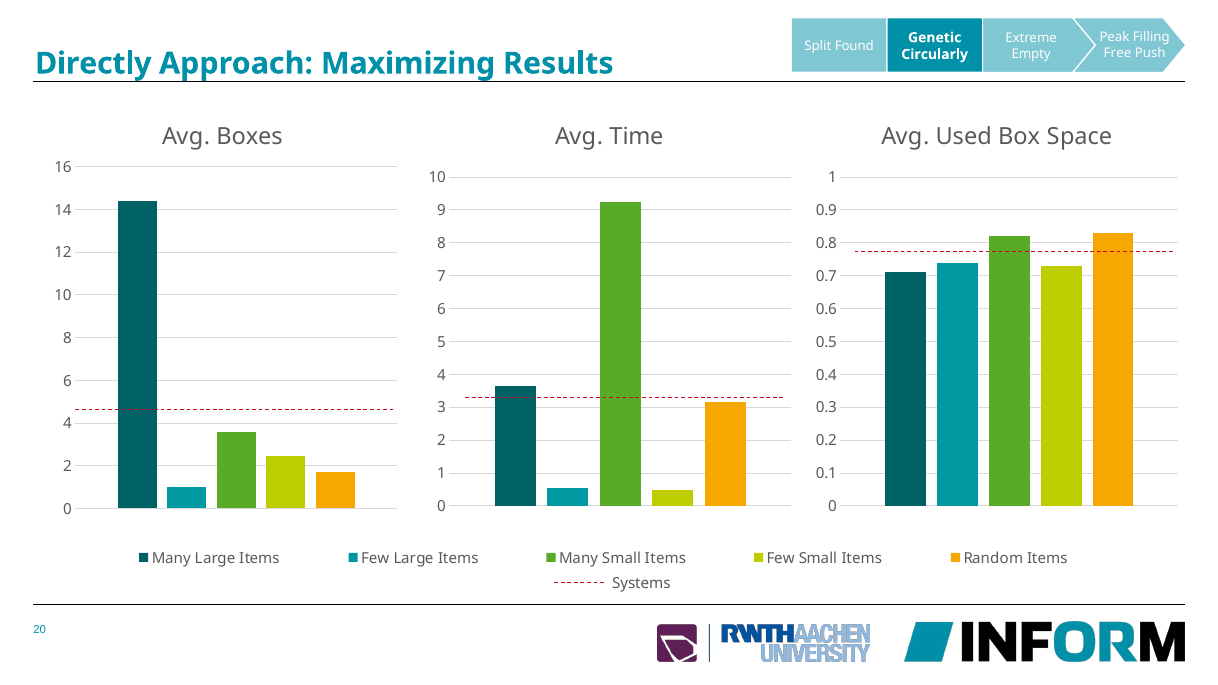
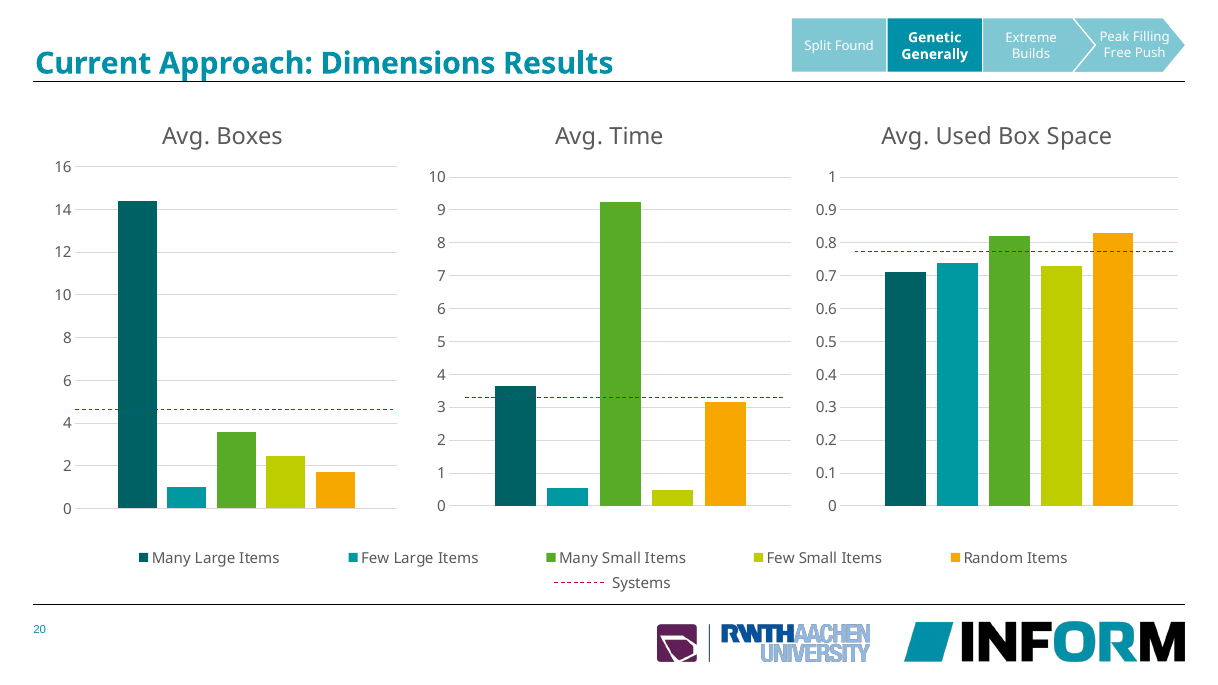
Empty: Empty -> Builds (1031, 54)
Circularly: Circularly -> Generally (935, 54)
Directly: Directly -> Current (93, 63)
Maximizing: Maximizing -> Dimensions (408, 63)
